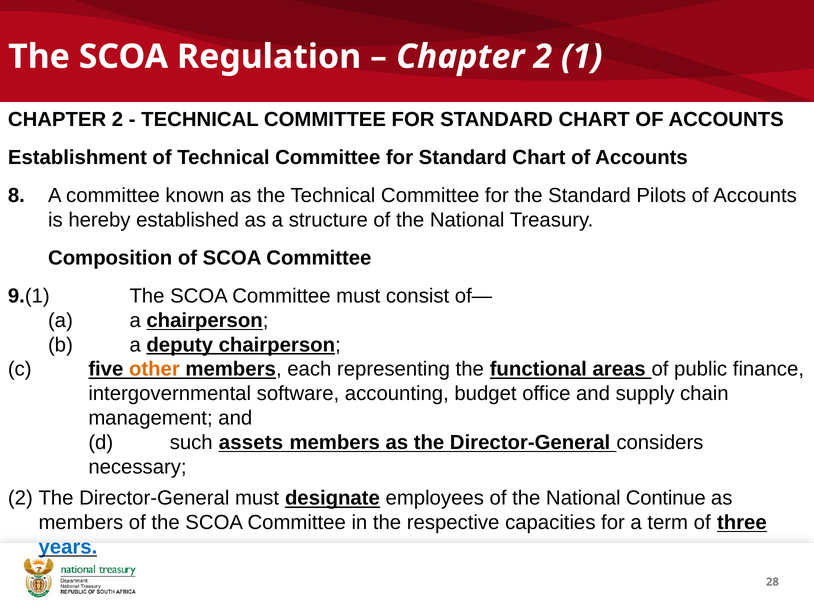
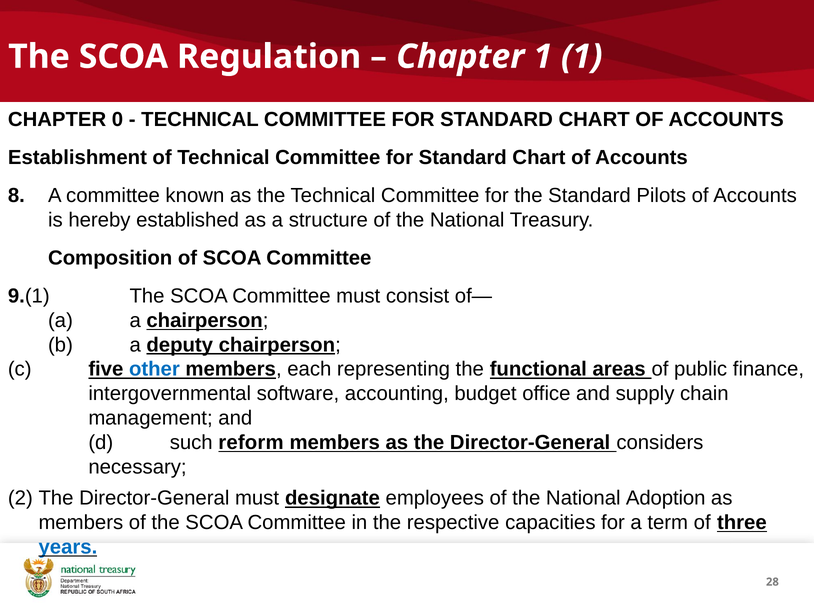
2: 2 -> 1 (543, 57)
2: 2 -> 0 (118, 119)
other colour: orange -> blue (154, 369)
assets: assets -> reform (251, 442)
Continue: Continue -> Adoption (666, 498)
